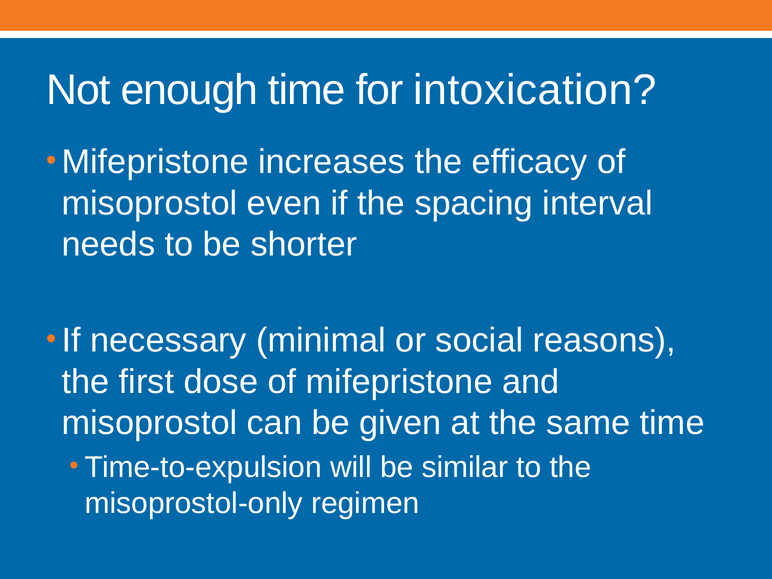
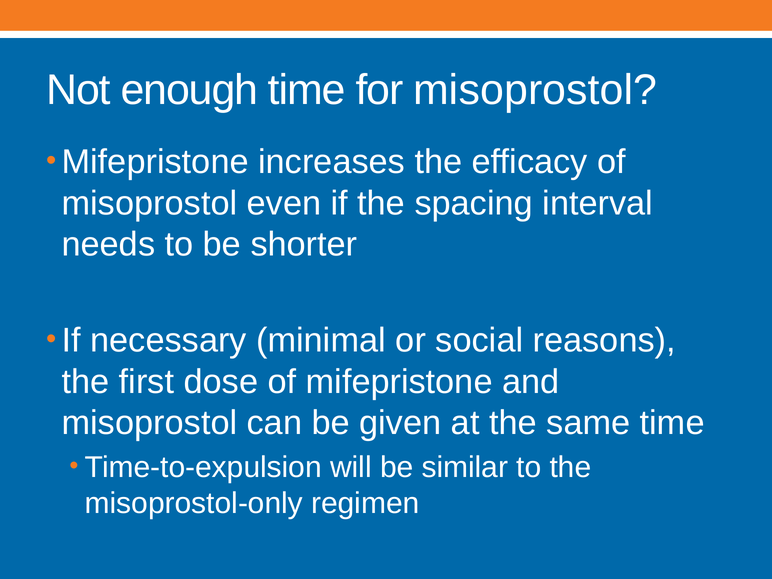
for intoxication: intoxication -> misoprostol (535, 90)
